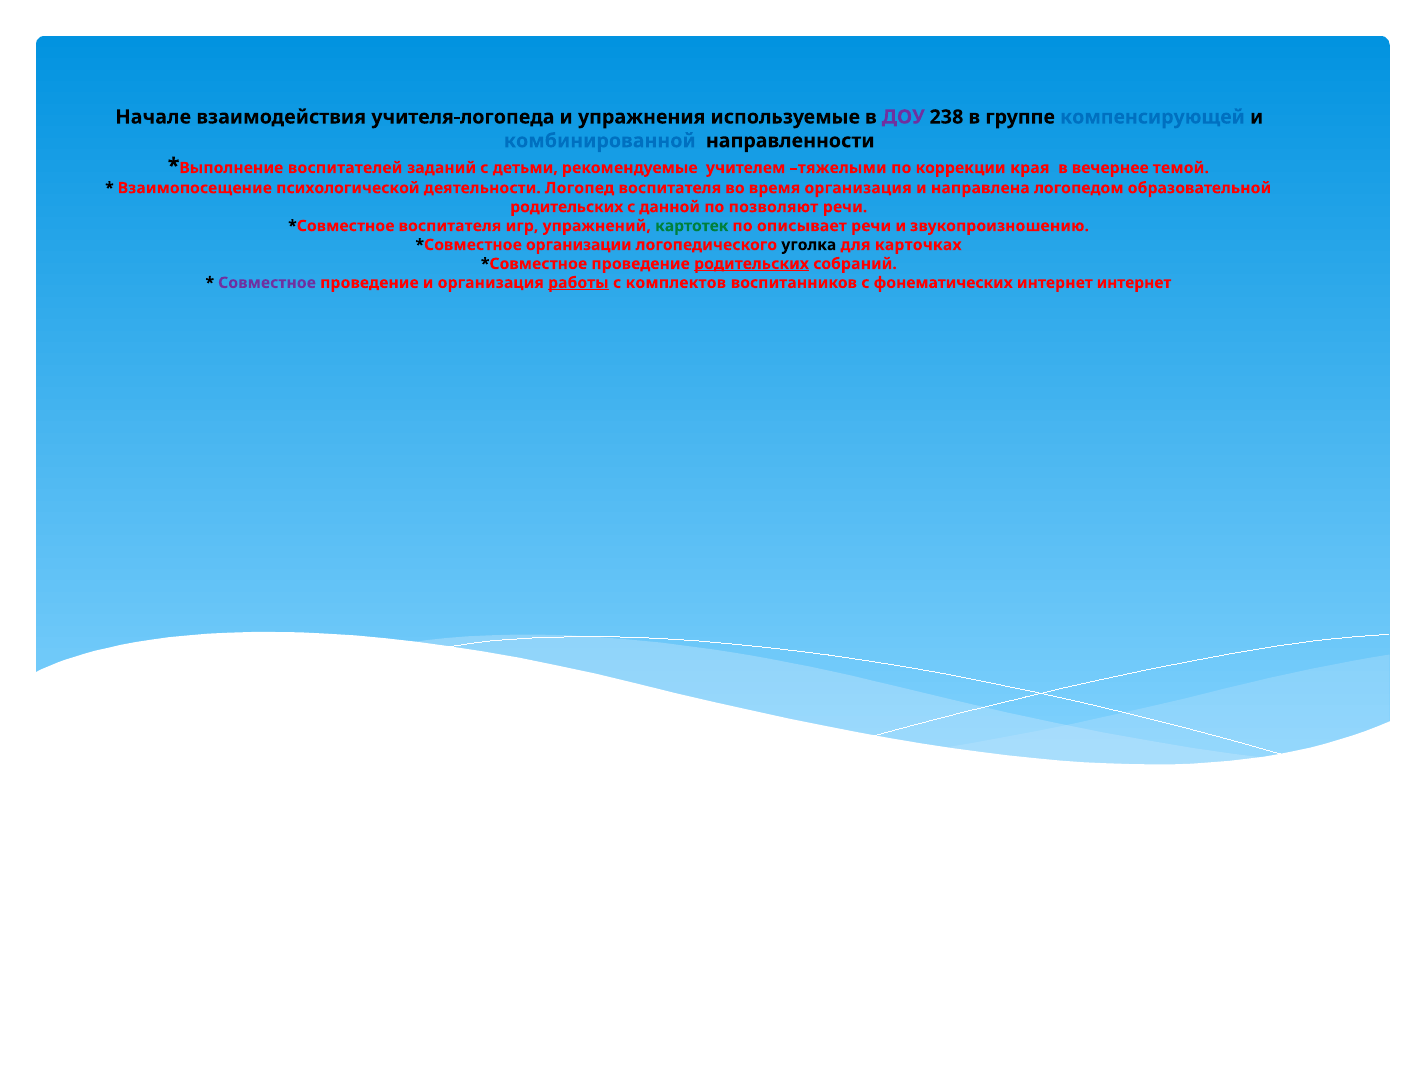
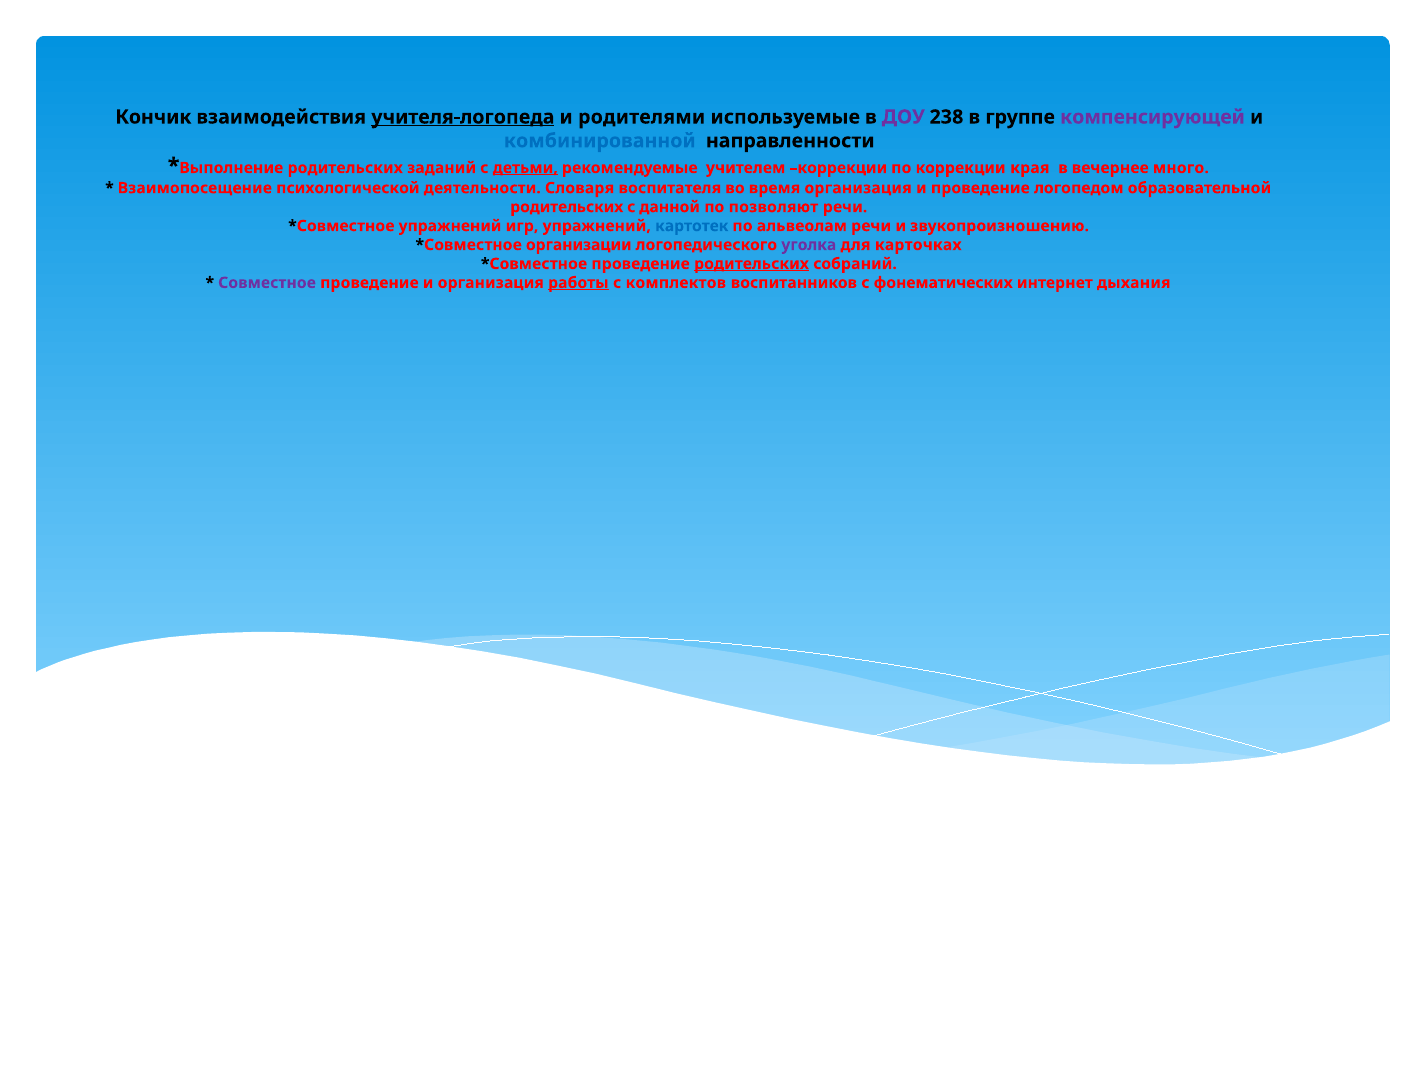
Начале: Начале -> Кончик (153, 117)
учителя-логопеда underline: none -> present (463, 117)
упражнения: упражнения -> родителями (642, 117)
компенсирующей colour: blue -> purple (1152, 117)
воспитателей: воспитателей -> родительских (345, 168)
детьми underline: none -> present (525, 168)
учителем тяжелыми: тяжелыми -> коррекции (838, 168)
темой: темой -> много (1181, 168)
Логопед: Логопед -> Словаря (580, 188)
и направлена: направлена -> проведение (980, 188)
воспитателя: воспитателя -> упражнений (450, 226)
картотек colour: green -> blue (692, 226)
описывает: описывает -> альвеолам (802, 226)
уголка colour: black -> purple (809, 245)
интернет интернет: интернет -> дыхания (1134, 283)
